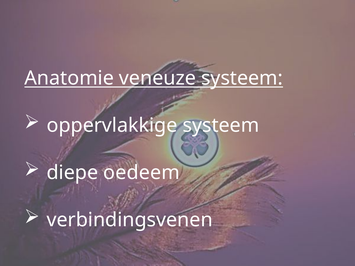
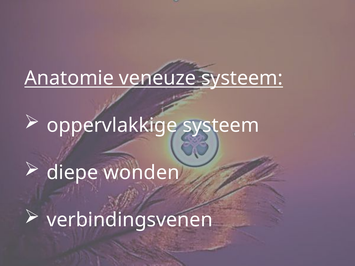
oedeem: oedeem -> wonden (141, 173)
